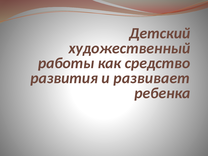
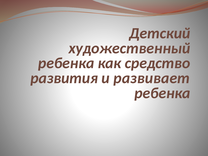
работы: работы -> ребенка (66, 63)
